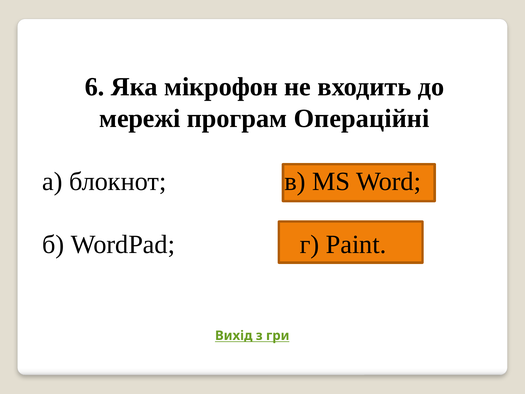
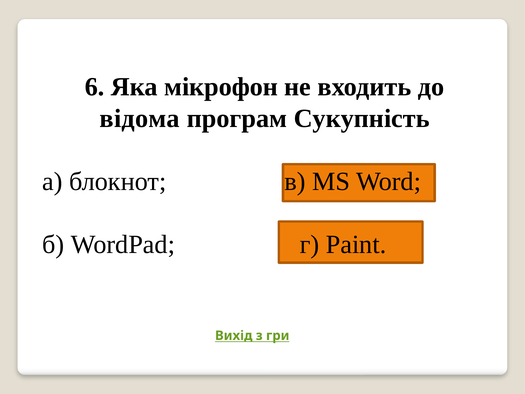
мережі: мережі -> відома (140, 118)
Операційні: Операційні -> Сукупність (362, 118)
